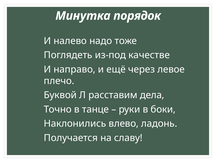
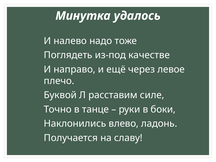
порядок: порядок -> удалось (137, 16)
дела: дела -> силе (152, 95)
